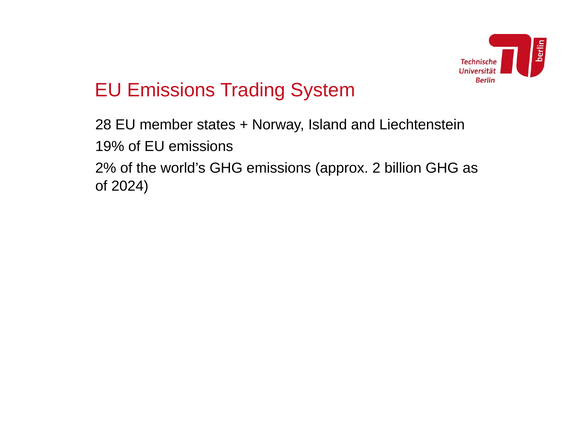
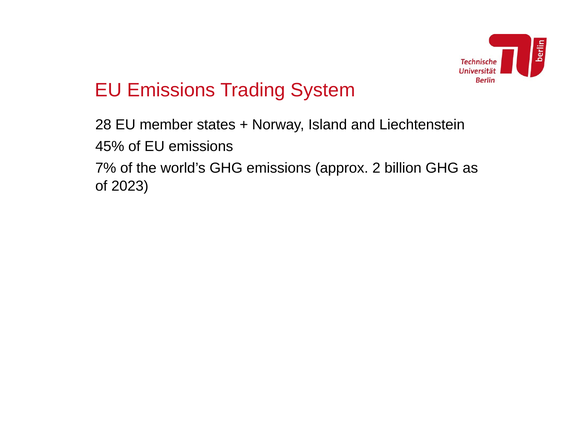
19%: 19% -> 45% (110, 147)
2%: 2% -> 7% (106, 169)
2024: 2024 -> 2023 (130, 186)
